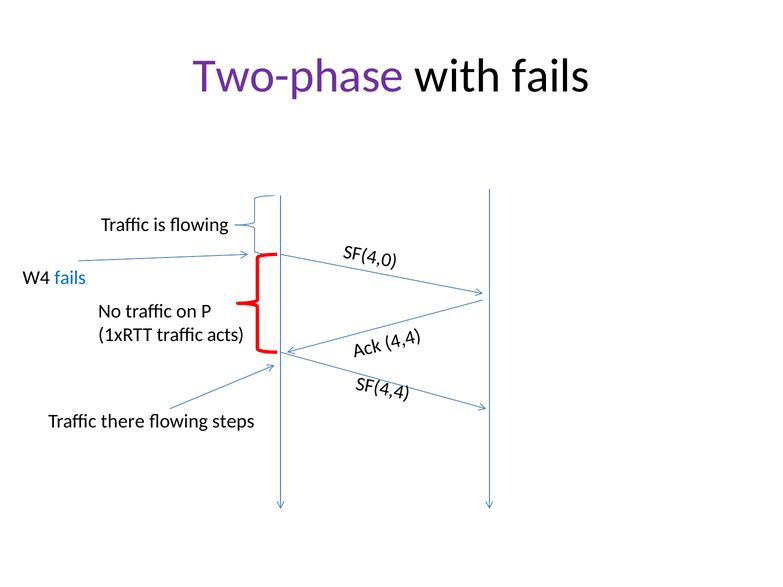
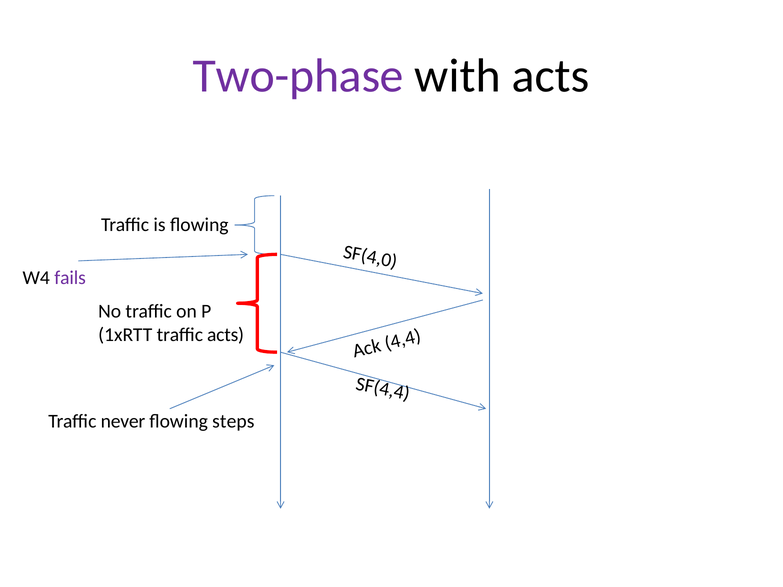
with fails: fails -> acts (551, 76)
fails colour: blue -> purple (70, 278)
there: there -> never (123, 421)
